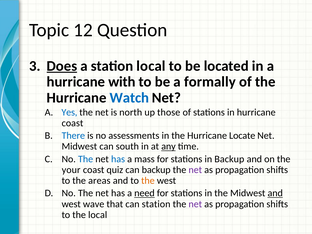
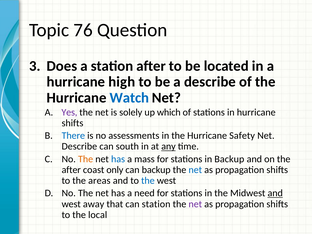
12: 12 -> 76 (83, 30)
Does underline: present -> none (62, 66)
station local: local -> after (151, 66)
with: with -> high (122, 82)
a formally: formally -> describe (210, 82)
Yes colour: blue -> purple (69, 112)
north: north -> solely (131, 112)
those: those -> which (169, 112)
coast: coast -> shifts (72, 123)
Locate: Locate -> Safety (242, 136)
Midwest: Midwest -> Describe (79, 146)
The colour: blue -> orange (86, 159)
your: your -> after (71, 170)
quiz: quiz -> only (115, 170)
net colour: purple -> blue (195, 170)
the colour: orange -> blue (148, 181)
need underline: present -> none (144, 193)
wave: wave -> away (94, 204)
